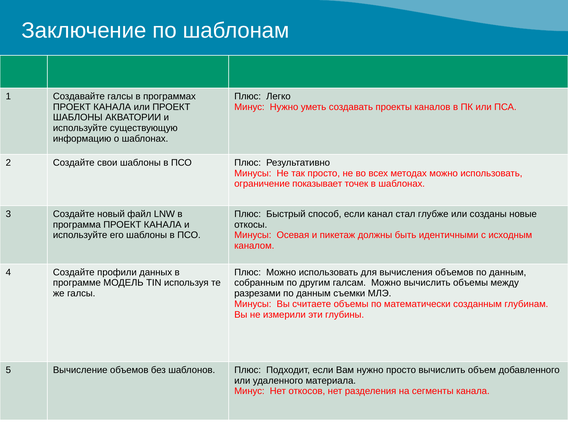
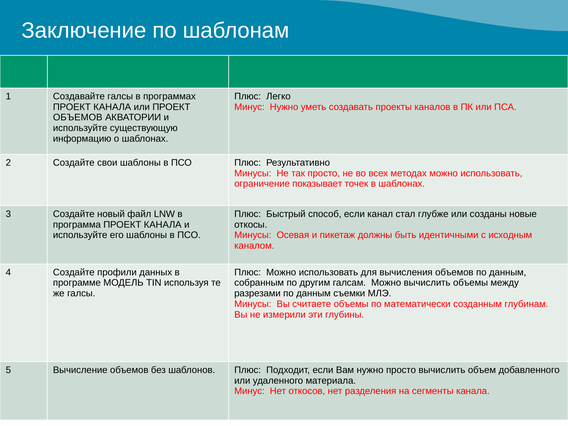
ШАБЛОНЫ: ШАБЛОНЫ -> ОБЪЕМОВ (78, 118)
